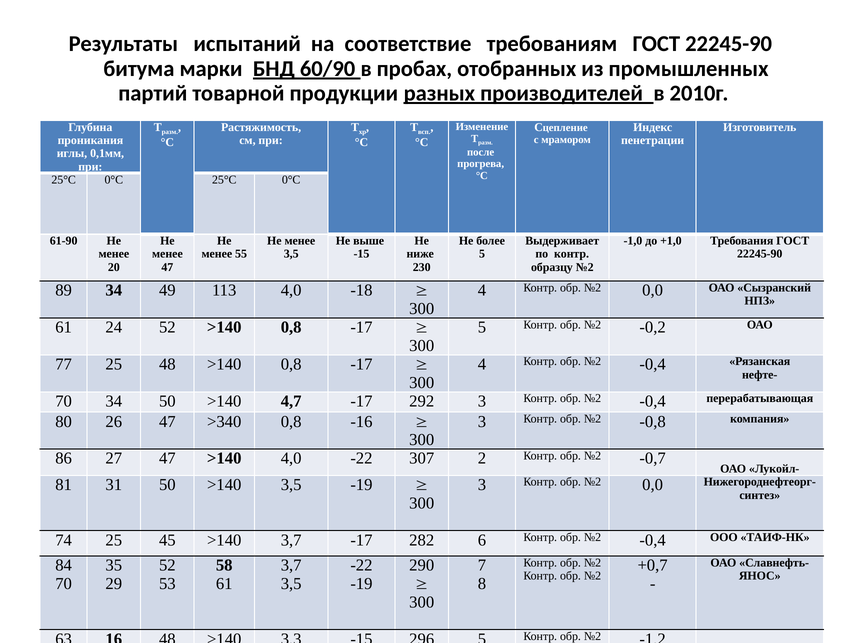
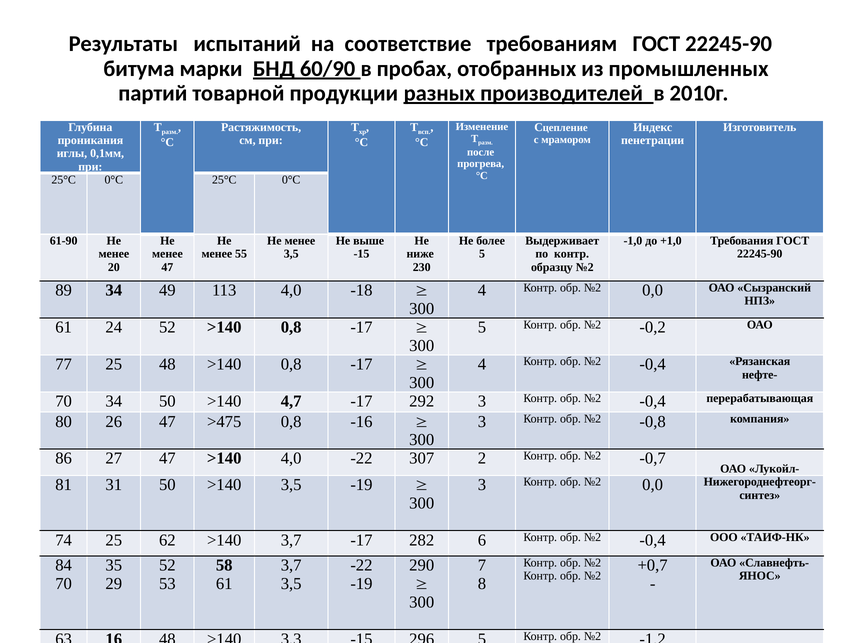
>340: >340 -> >475 (224, 421)
45: 45 -> 62 (167, 540)
